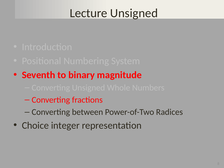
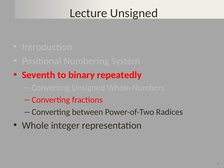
magnitude: magnitude -> repeatedly (119, 75)
Choice: Choice -> Whole (35, 125)
